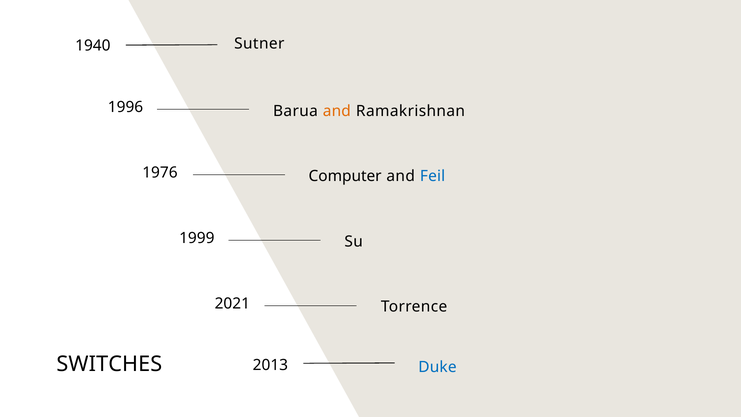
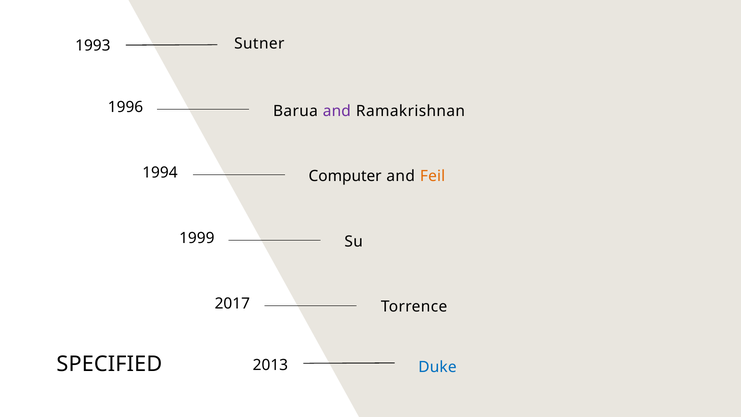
1940: 1940 -> 1993 (93, 46)
and colour: orange -> purple (337, 111)
1976: 1976 -> 1994 (160, 173)
Feil colour: blue -> orange (433, 176)
2021: 2021 -> 2017 (232, 303)
SWITCHES: SWITCHES -> SPECIFIED (109, 364)
